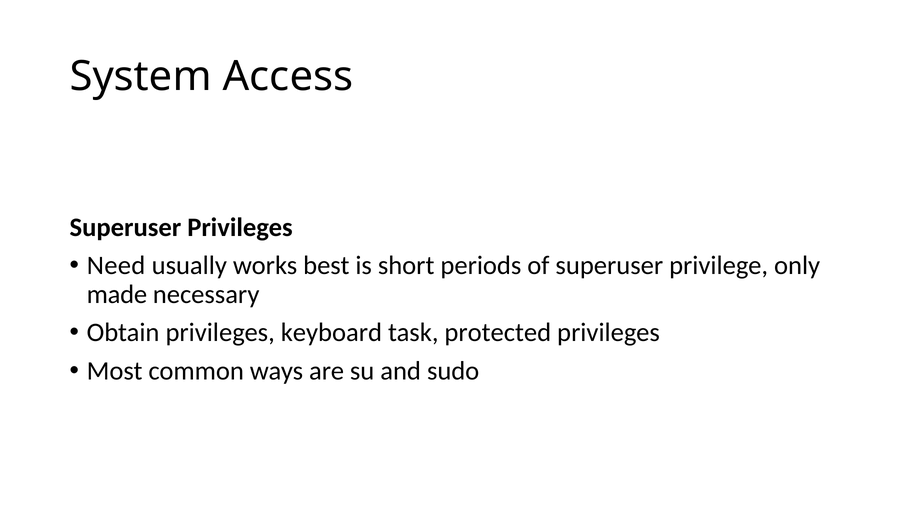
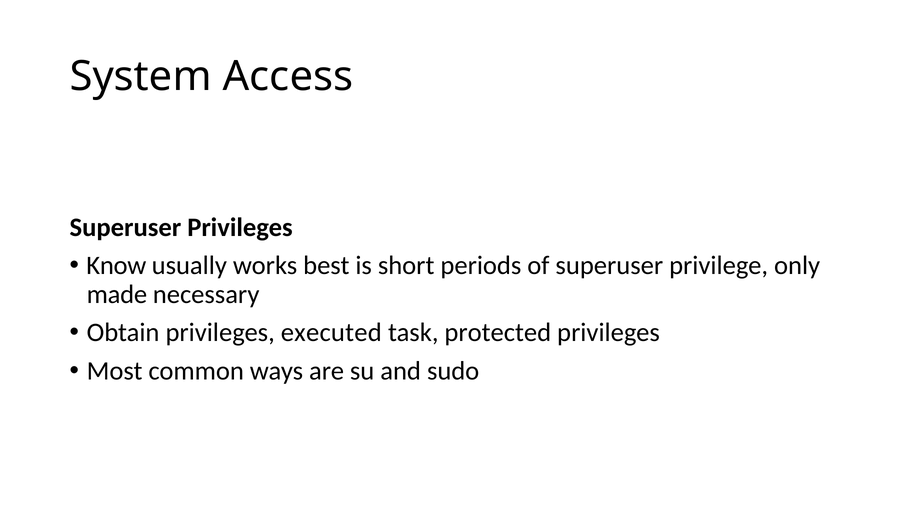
Need: Need -> Know (116, 266)
keyboard: keyboard -> executed (331, 333)
